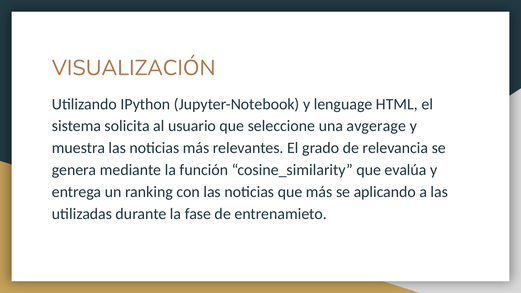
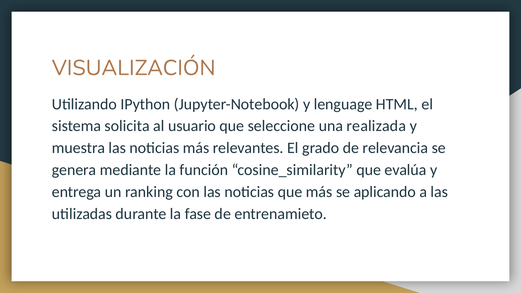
avgerage: avgerage -> realizada (376, 126)
